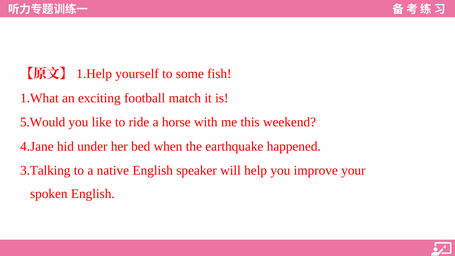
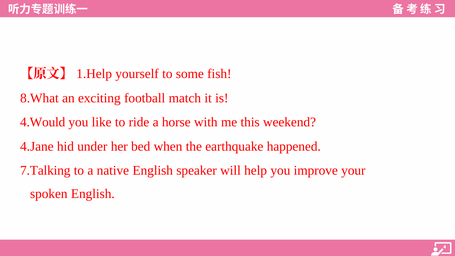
1.What: 1.What -> 8.What (39, 98)
5.Would: 5.Would -> 4.Would (43, 122)
3.Talking: 3.Talking -> 7.Talking (45, 171)
